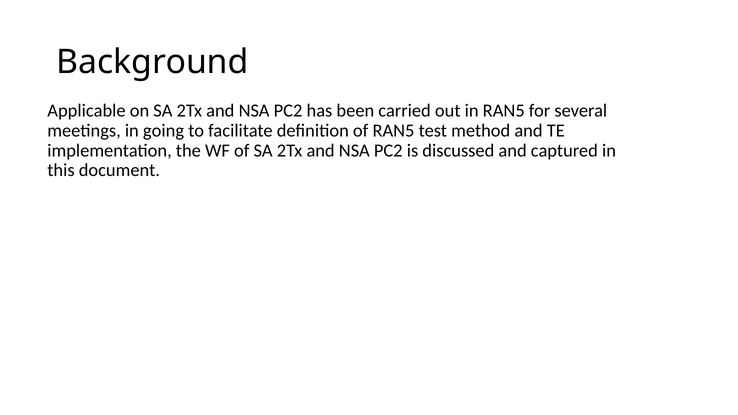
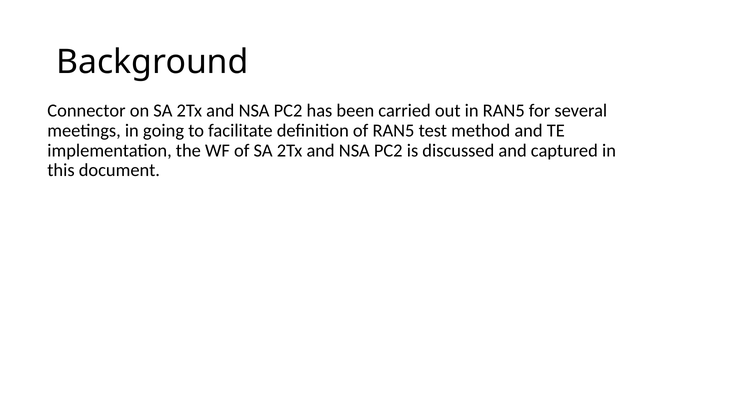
Applicable: Applicable -> Connector (86, 111)
